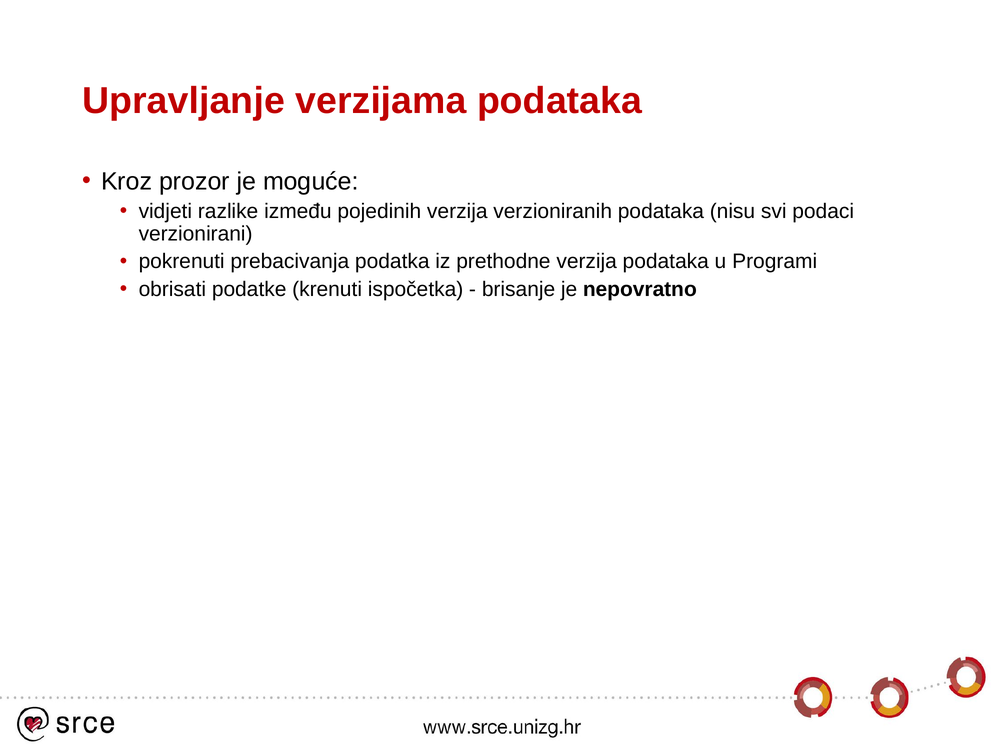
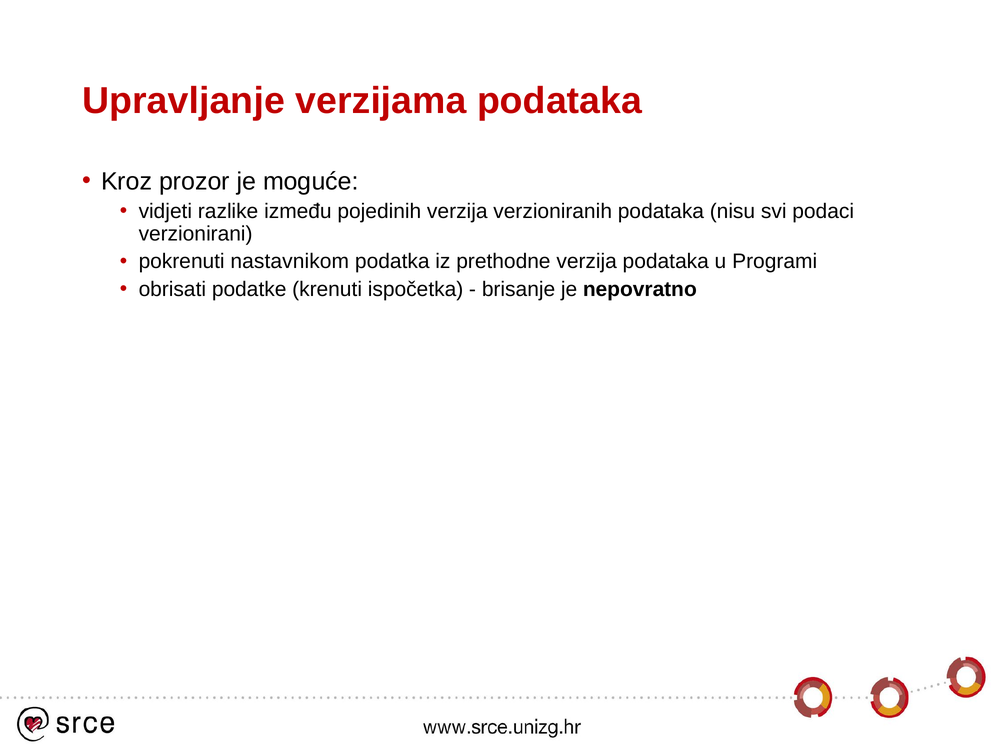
prebacivanja: prebacivanja -> nastavnikom (290, 262)
